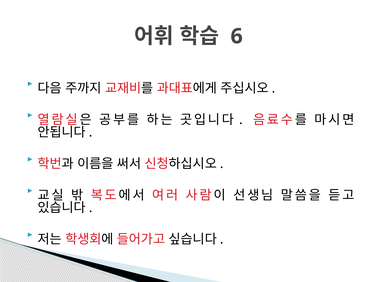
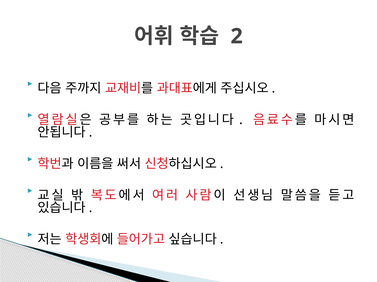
6: 6 -> 2 (237, 36)
